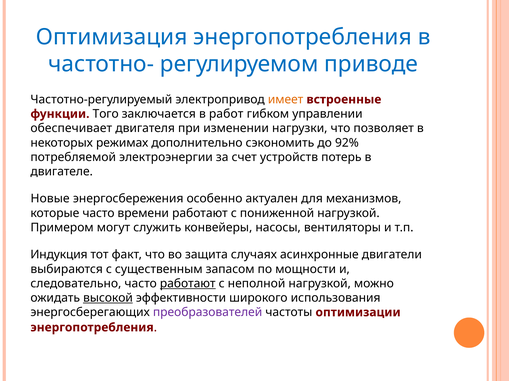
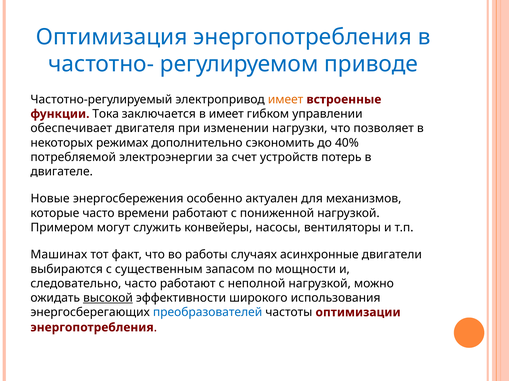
Того: Того -> Тока (106, 114)
в работ: работ -> имеет (226, 114)
92%: 92% -> 40% (347, 143)
Индукция: Индукция -> Машинах (59, 255)
защита: защита -> работы (206, 255)
работают underline: present -> none (188, 284)
преобразователей colour: purple -> blue (208, 313)
